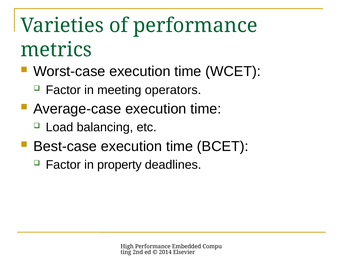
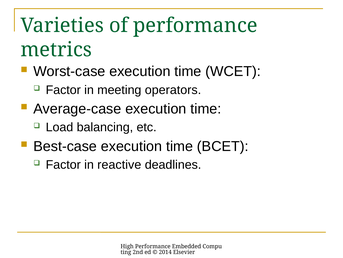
property: property -> reactive (119, 164)
